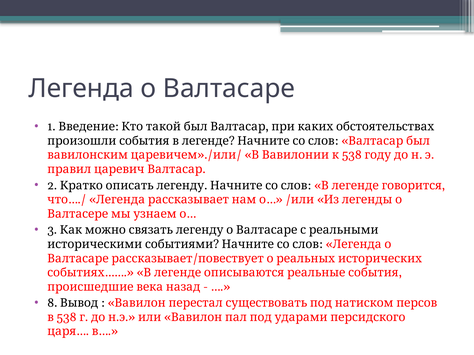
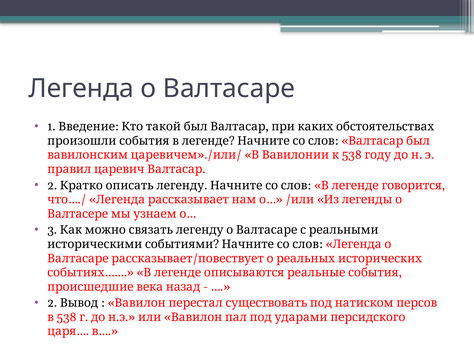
8: 8 -> 2 (52, 303)
